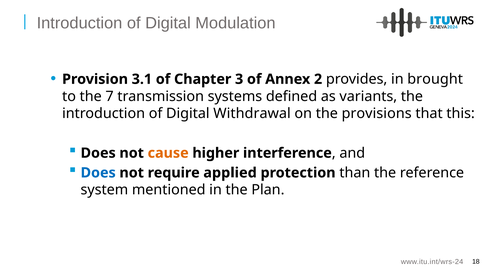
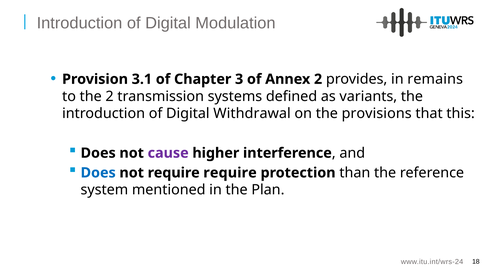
brought: brought -> remains (435, 79)
the 7: 7 -> 2 (110, 97)
cause colour: orange -> purple (168, 153)
require applied: applied -> require (230, 173)
